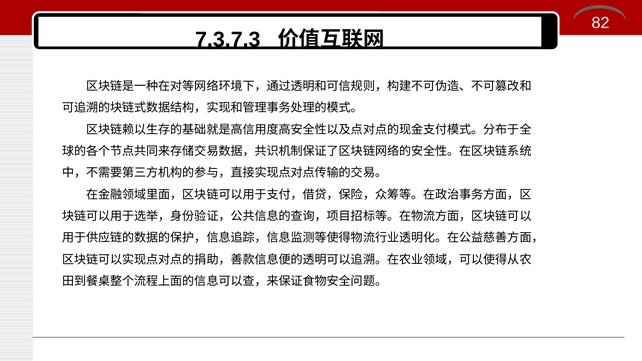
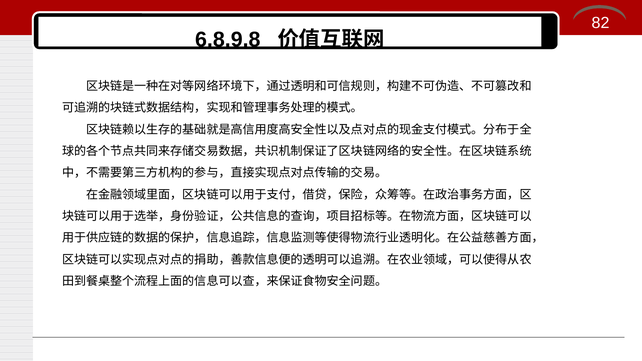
7.3.7.3: 7.3.7.3 -> 6.8.9.8 (228, 40)
